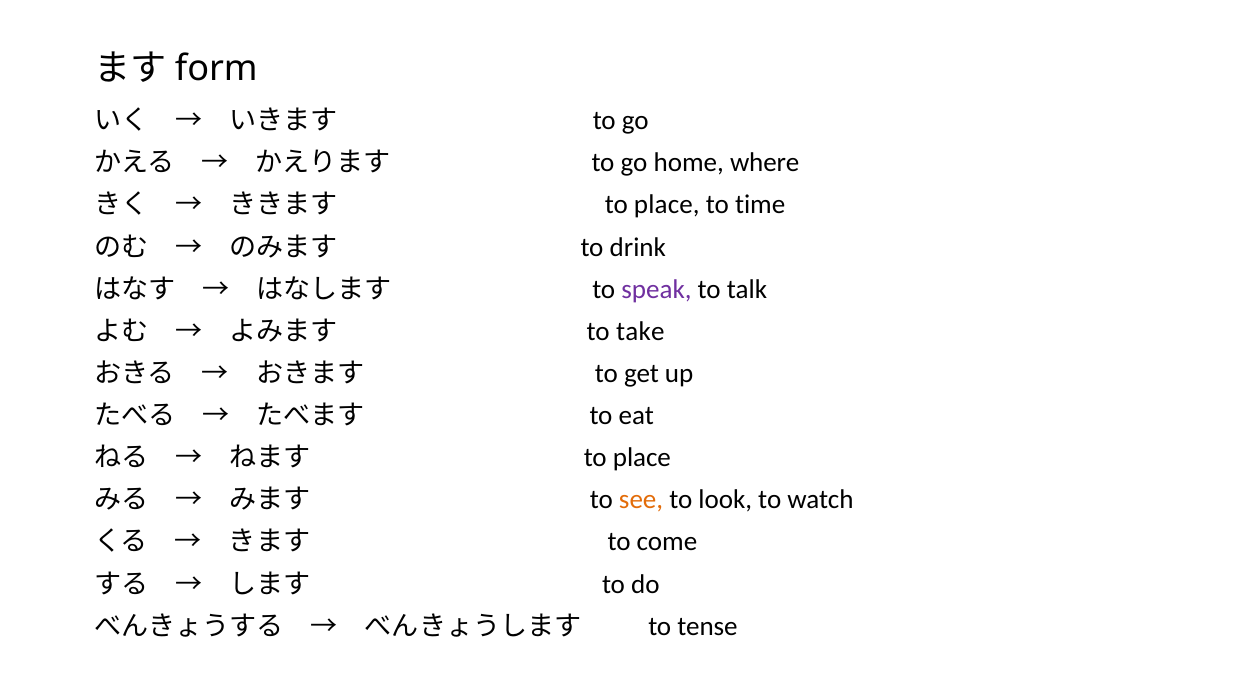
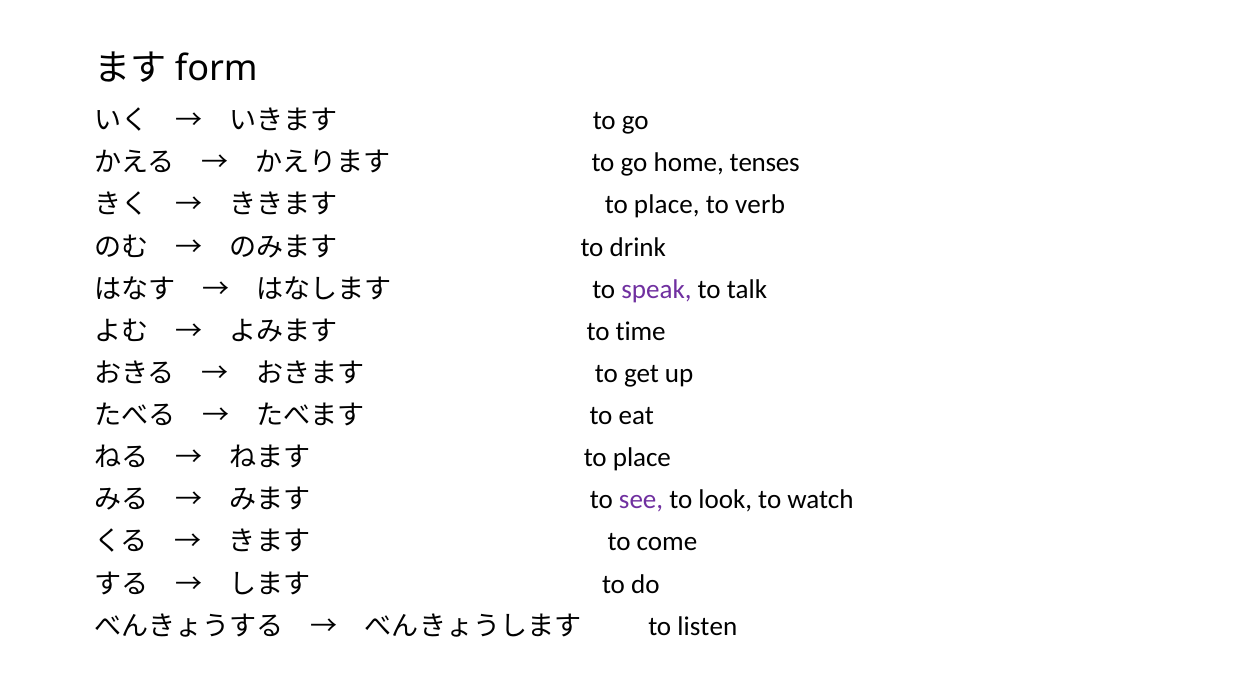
where: where -> tenses (765, 163)
time: time -> verb (760, 205)
take: take -> time (641, 331)
see colour: orange -> purple (641, 500)
tense: tense -> listen (707, 626)
